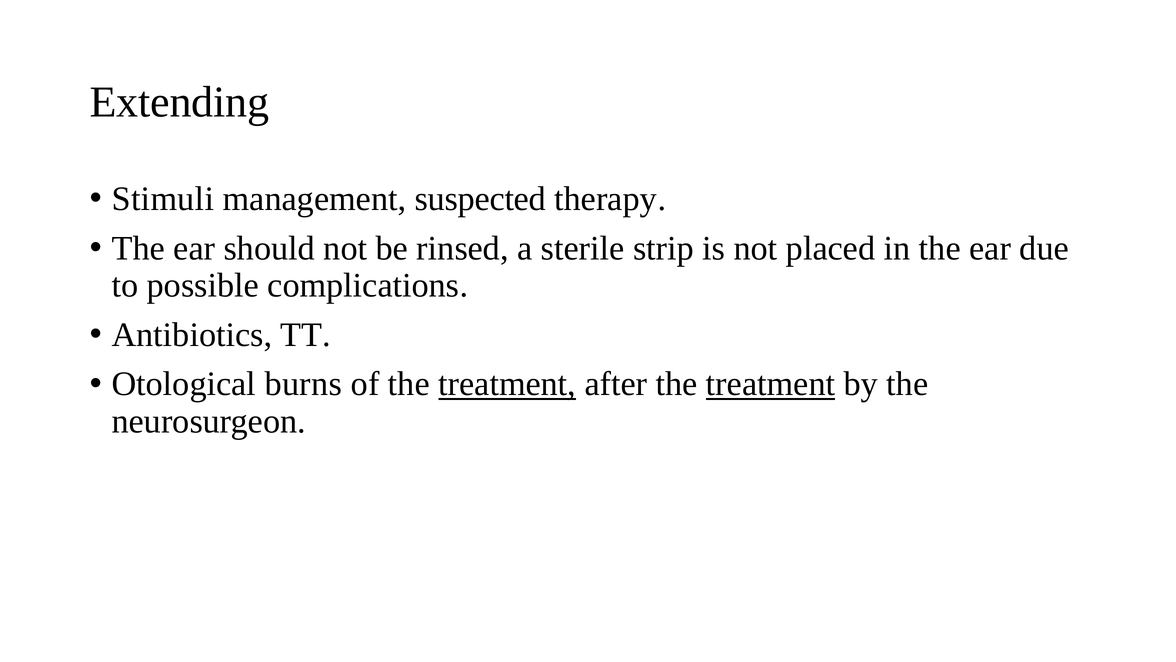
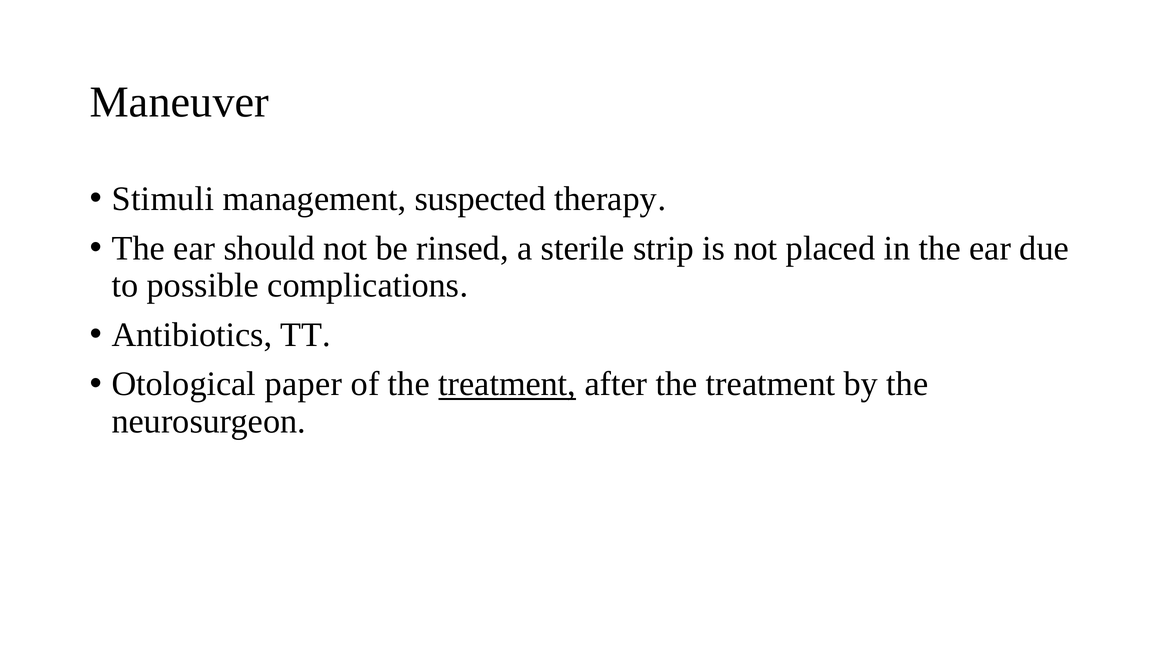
Extending: Extending -> Maneuver (179, 102)
burns: burns -> paper (303, 384)
treatment underline: present -> none (771, 384)
